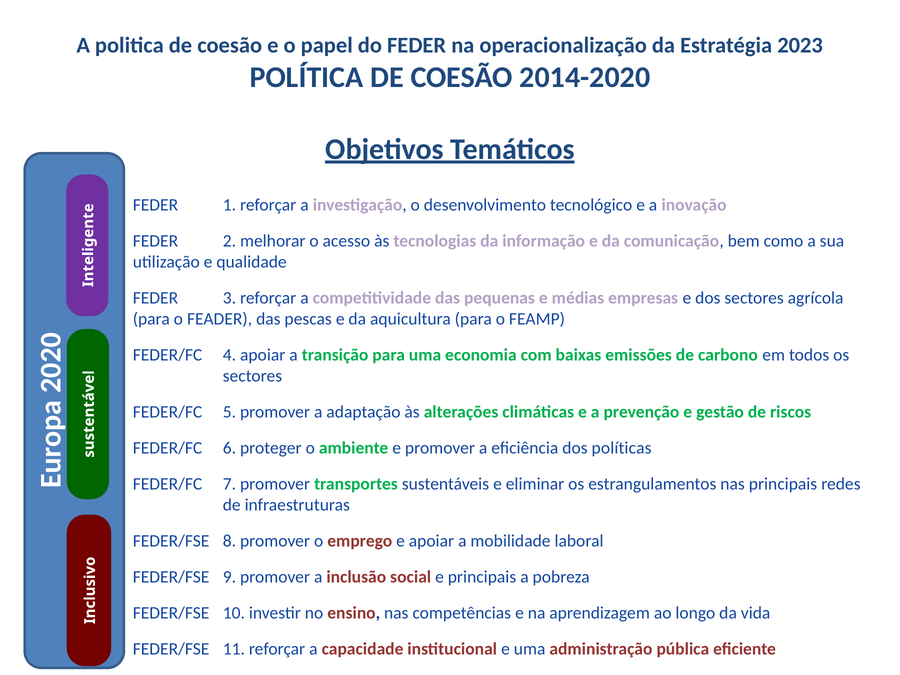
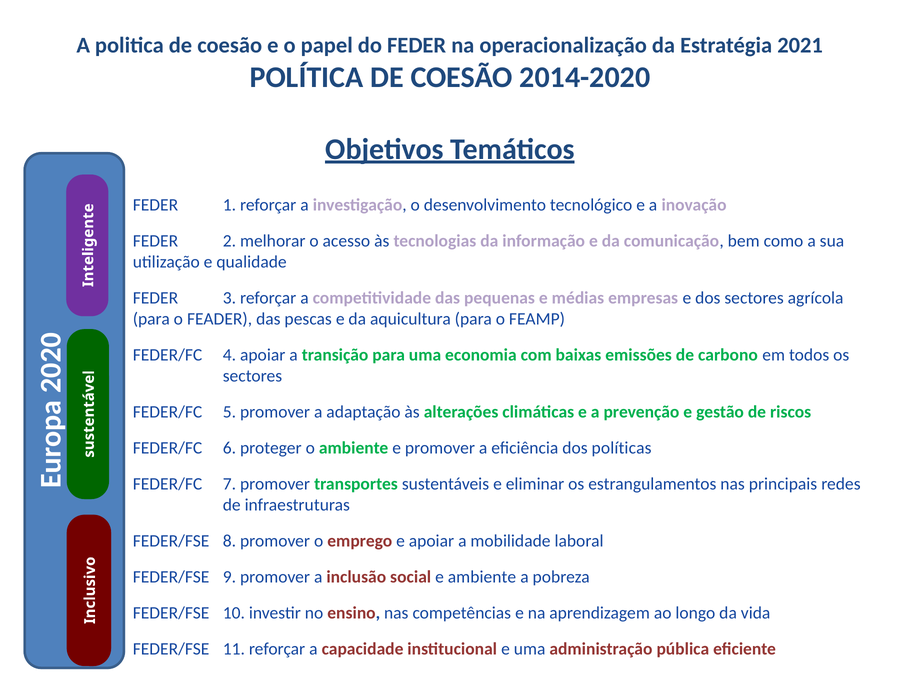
2023: 2023 -> 2021 (800, 45)
e principais: principais -> ambiente (482, 577)
